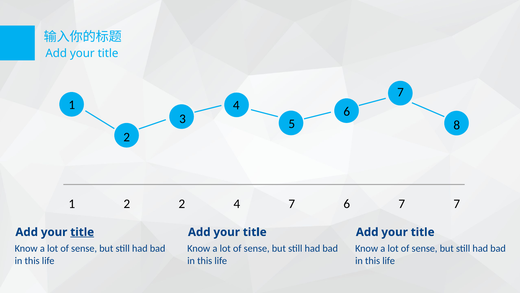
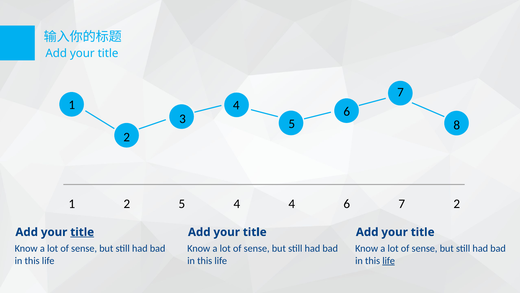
2 2: 2 -> 5 (182, 204)
4 7: 7 -> 4 (292, 204)
7 7: 7 -> 2 (457, 204)
life underline: none -> present (389, 260)
